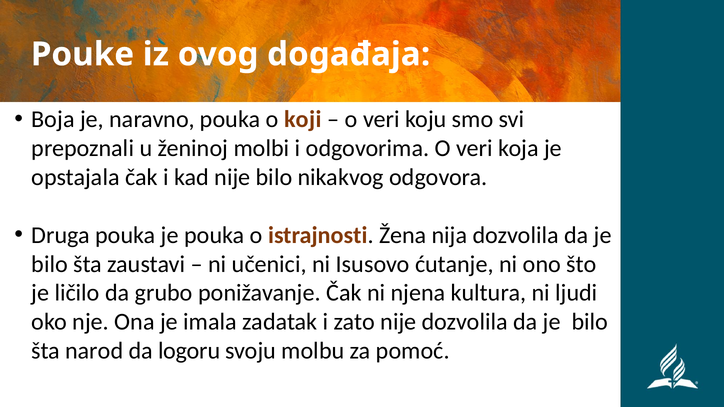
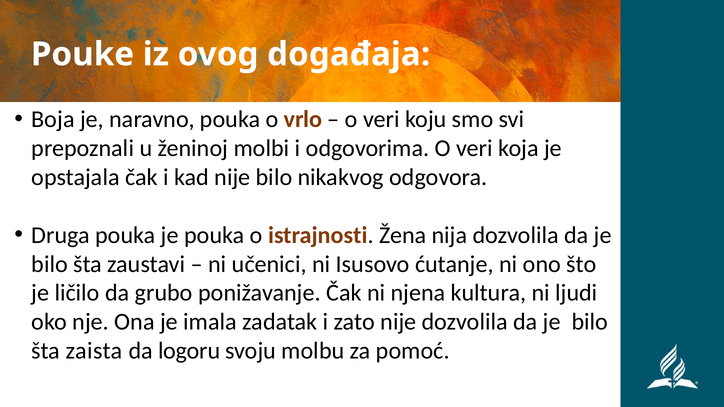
koji: koji -> vrlo (303, 119)
narod: narod -> zaista (94, 351)
